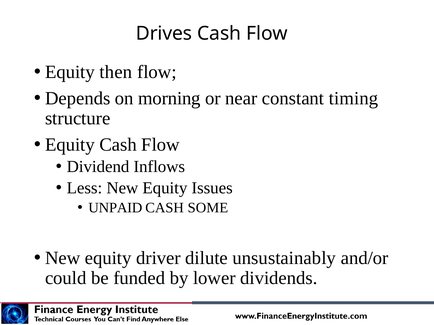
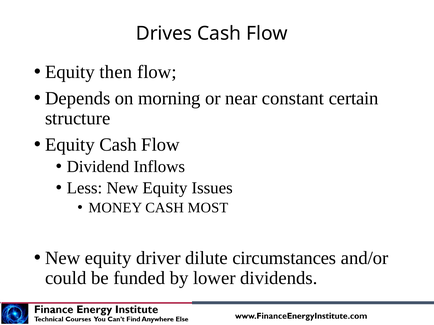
timing: timing -> certain (354, 98)
UNPAID: UNPAID -> MONEY (115, 208)
SOME: SOME -> MOST (208, 208)
unsustainably: unsustainably -> circumstances (284, 258)
